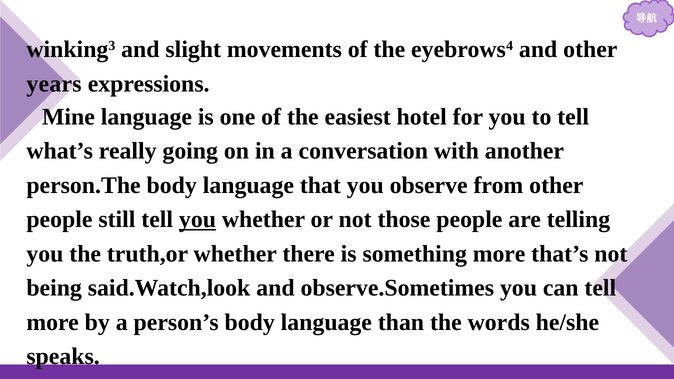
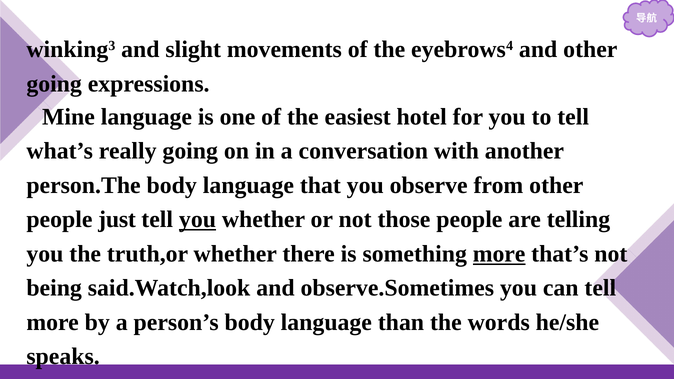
years: years -> going (54, 84)
still: still -> just (117, 220)
more underline: none -> present (499, 254)
